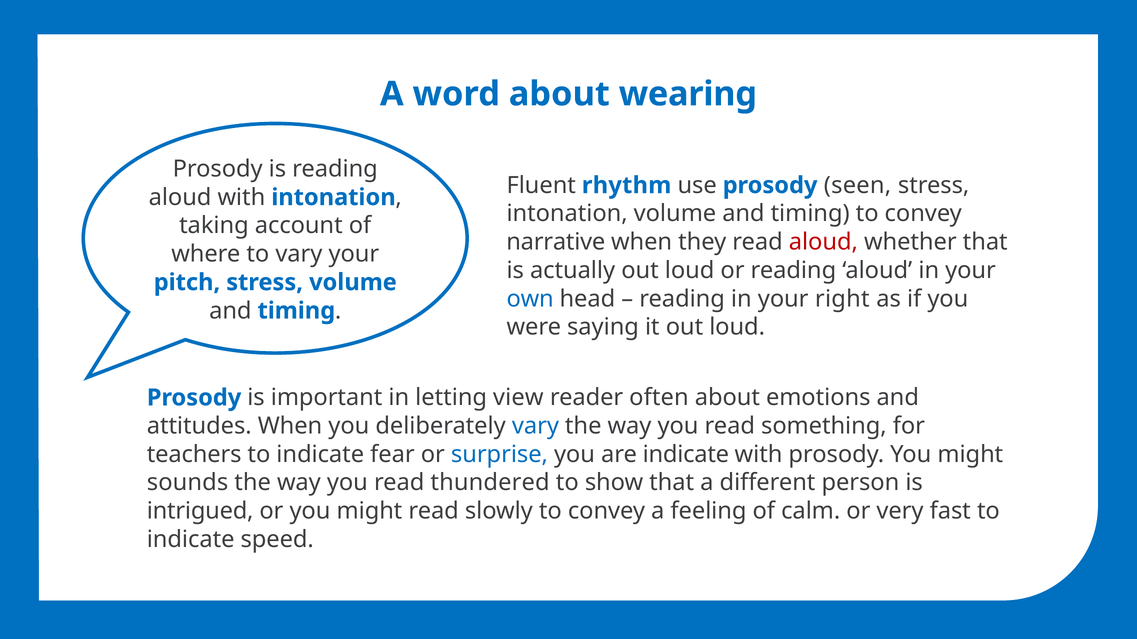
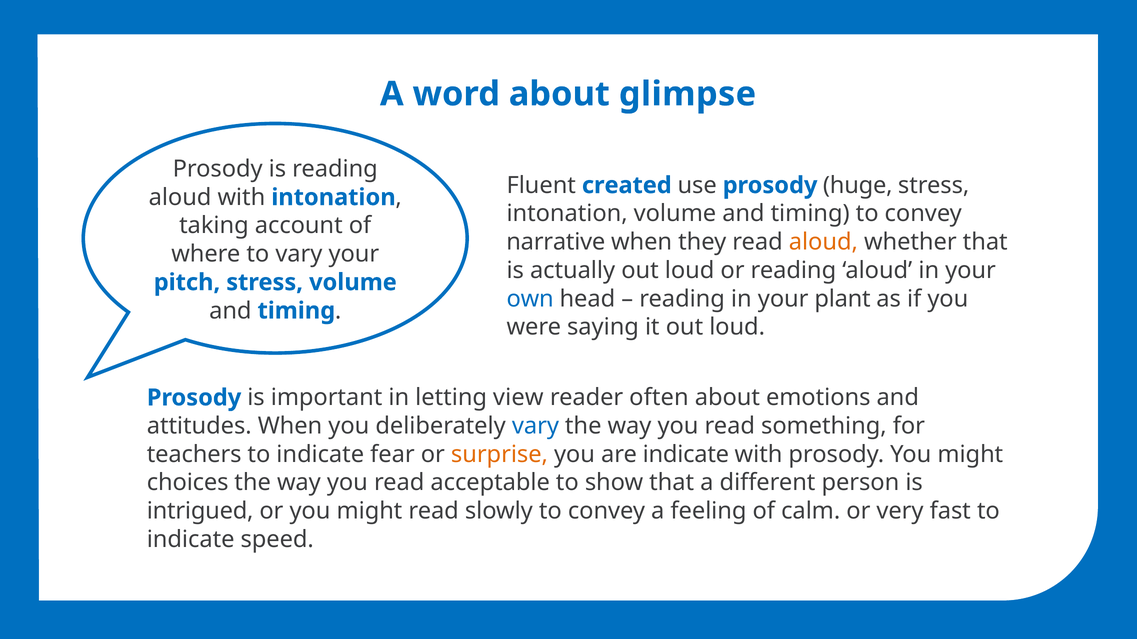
wearing: wearing -> glimpse (688, 94)
rhythm: rhythm -> created (627, 185)
seen: seen -> huge (858, 185)
aloud colour: red -> orange (823, 242)
right: right -> plant (843, 299)
surprise colour: blue -> orange (499, 455)
sounds: sounds -> choices (188, 483)
thundered: thundered -> acceptable (490, 483)
